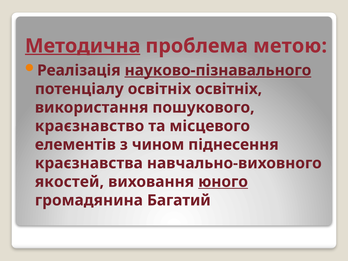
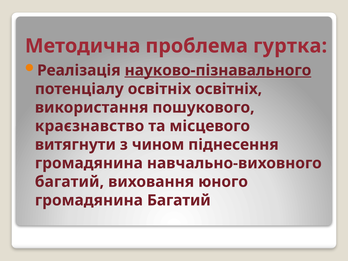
Методична underline: present -> none (83, 46)
метою: метою -> гуртка (290, 46)
елементів: елементів -> витягнути (75, 145)
краєзнавства: краєзнавства -> громадянина (89, 163)
якостей: якостей -> багатий (69, 182)
юного underline: present -> none (223, 182)
